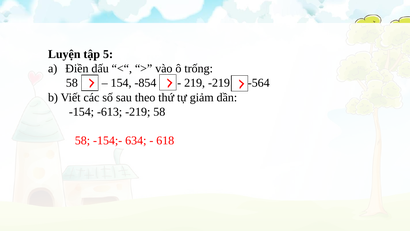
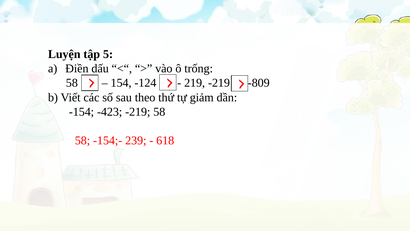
-854: -854 -> -124 (145, 83)
-564: -564 -> -809 (259, 83)
-613: -613 -> -423 (110, 112)
634: 634 -> 239 (136, 140)
